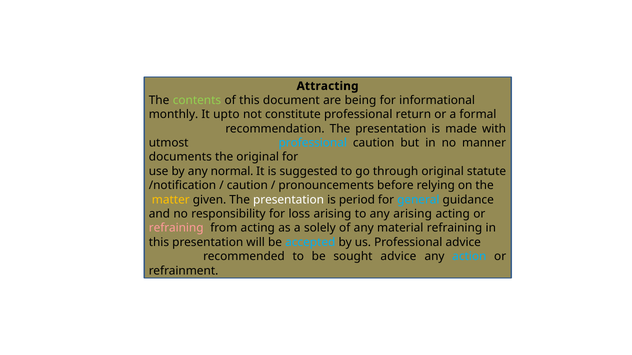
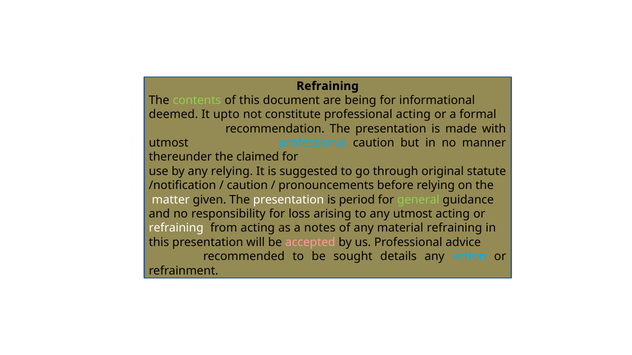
Attracting: Attracting -> Refraining (328, 86)
monthly: monthly -> deemed (173, 115)
professional return: return -> acting (413, 115)
documents: documents -> thereunder (180, 157)
the original: original -> claimed (258, 157)
any normal: normal -> relying (232, 171)
matter colour: yellow -> white (171, 200)
general colour: light blue -> light green (418, 200)
any arising: arising -> utmost (413, 214)
refraining colour: pink -> white (176, 228)
solely: solely -> notes (320, 228)
accepted colour: light blue -> pink (310, 243)
sought advice: advice -> details (399, 257)
